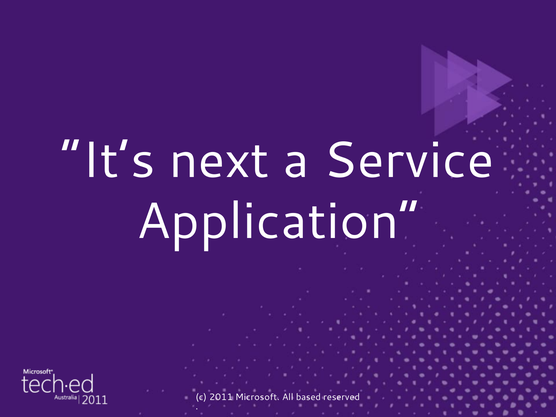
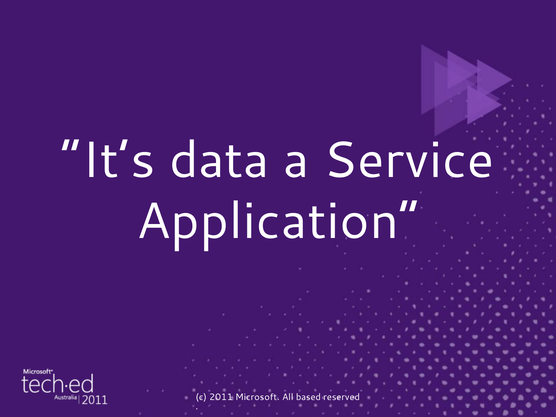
next: next -> data (219, 160)
